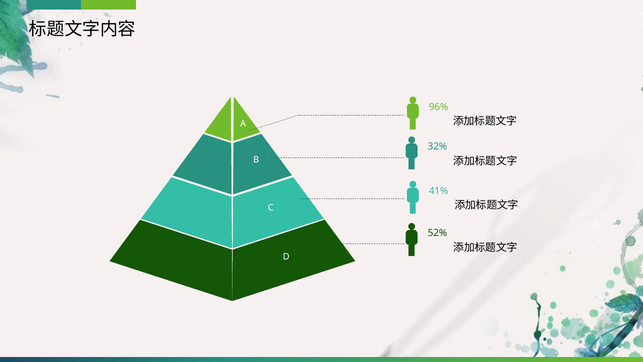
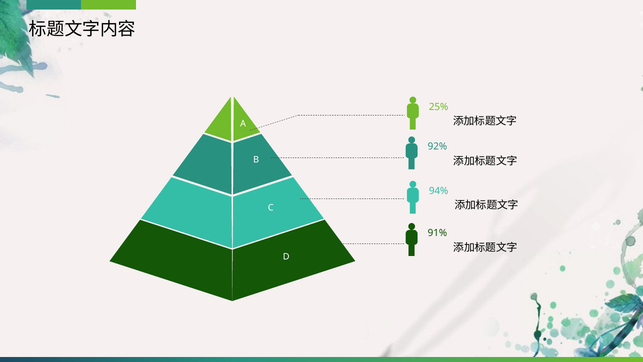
96%: 96% -> 25% (439, 107)
32%: 32% -> 92% (437, 147)
41%: 41% -> 94% (439, 191)
52%: 52% -> 91% (437, 233)
